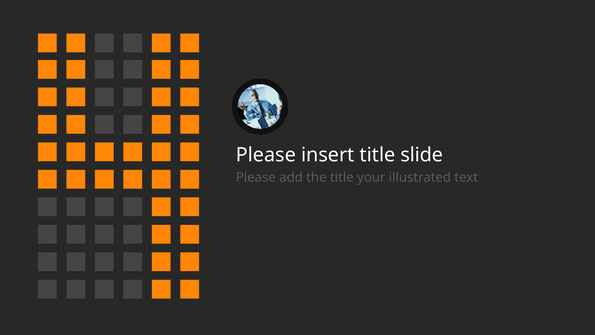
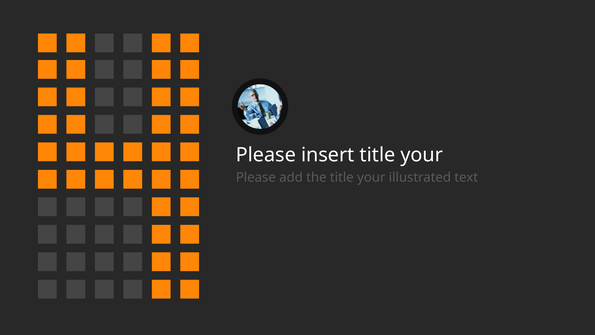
insert title slide: slide -> your (422, 155)
